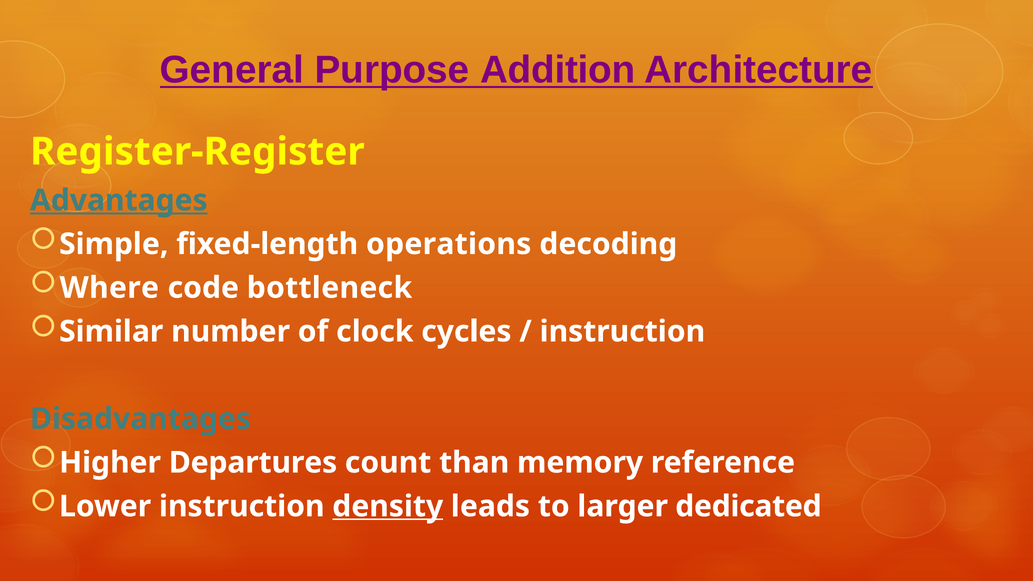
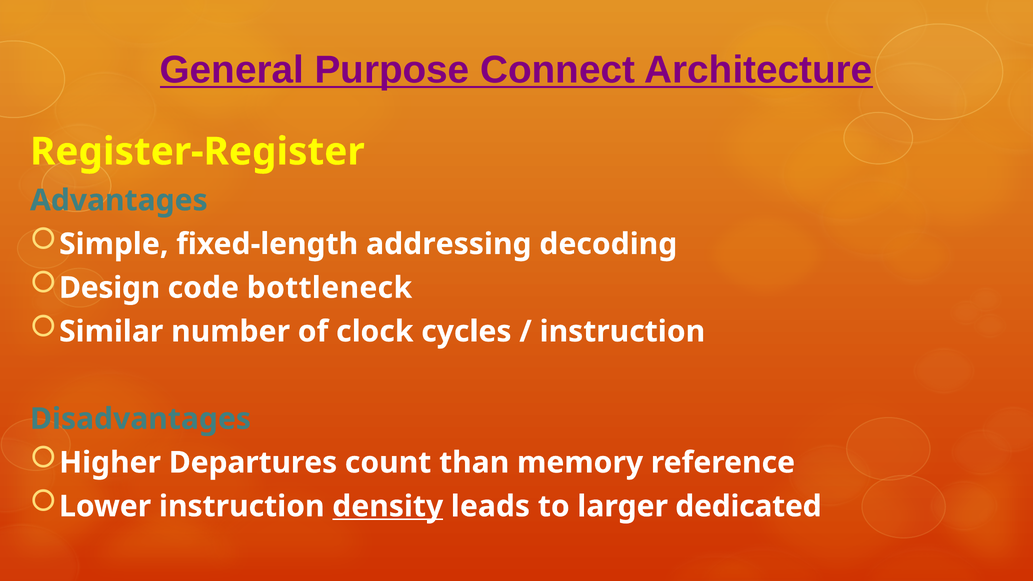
Addition: Addition -> Connect (558, 70)
Advantages underline: present -> none (119, 200)
operations: operations -> addressing (449, 244)
Where: Where -> Design (110, 288)
